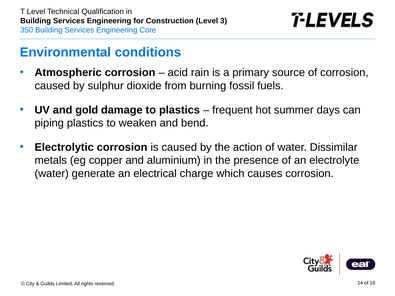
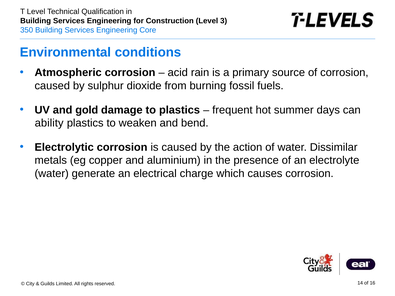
piping: piping -> ability (49, 123)
